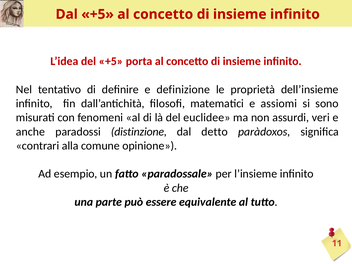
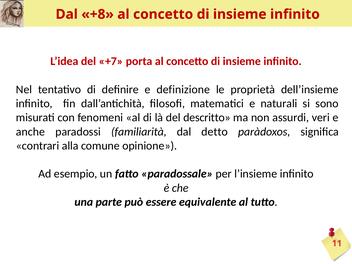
Dal +5: +5 -> +8 (98, 14)
del +5: +5 -> +7 (111, 61)
assiomi: assiomi -> naturali (279, 103)
euclidee: euclidee -> descritto (207, 118)
distinzione: distinzione -> familiarità (139, 132)
